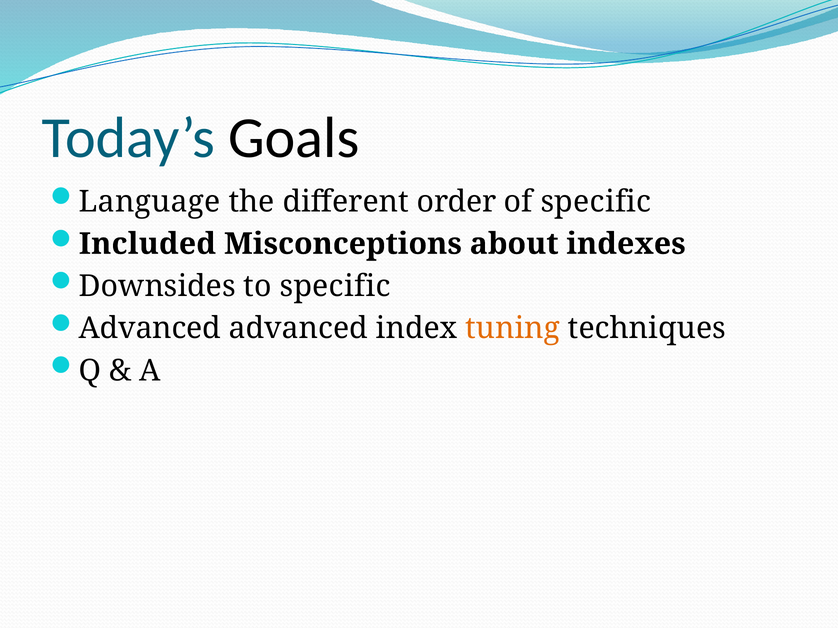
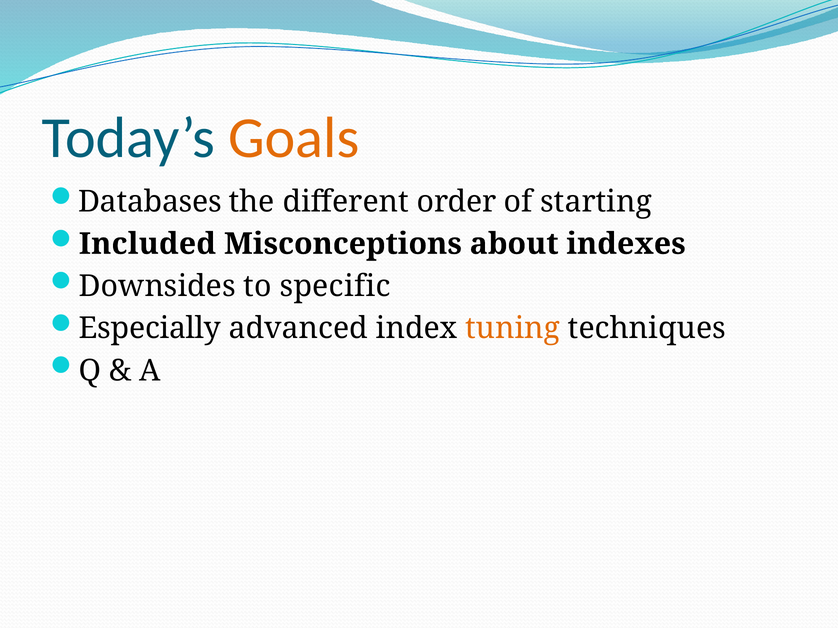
Goals colour: black -> orange (294, 138)
Language: Language -> Databases (150, 202)
of specific: specific -> starting (596, 202)
Advanced: Advanced -> Especially (150, 329)
